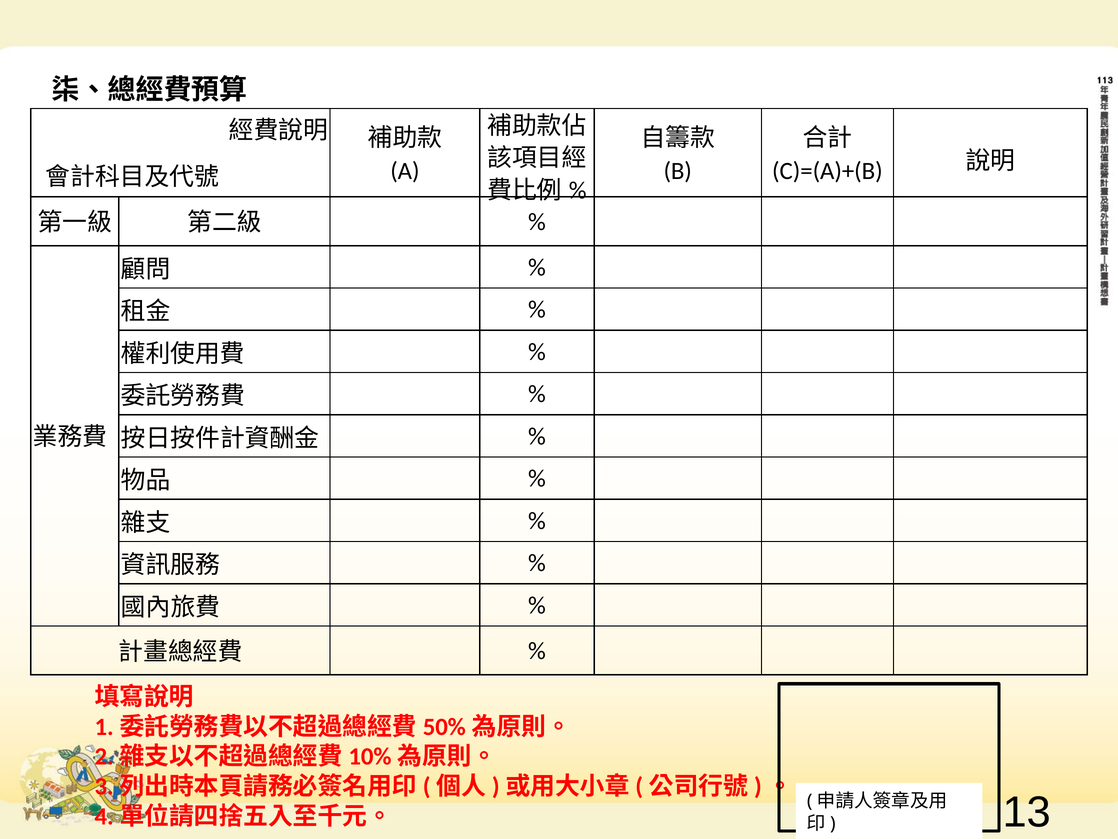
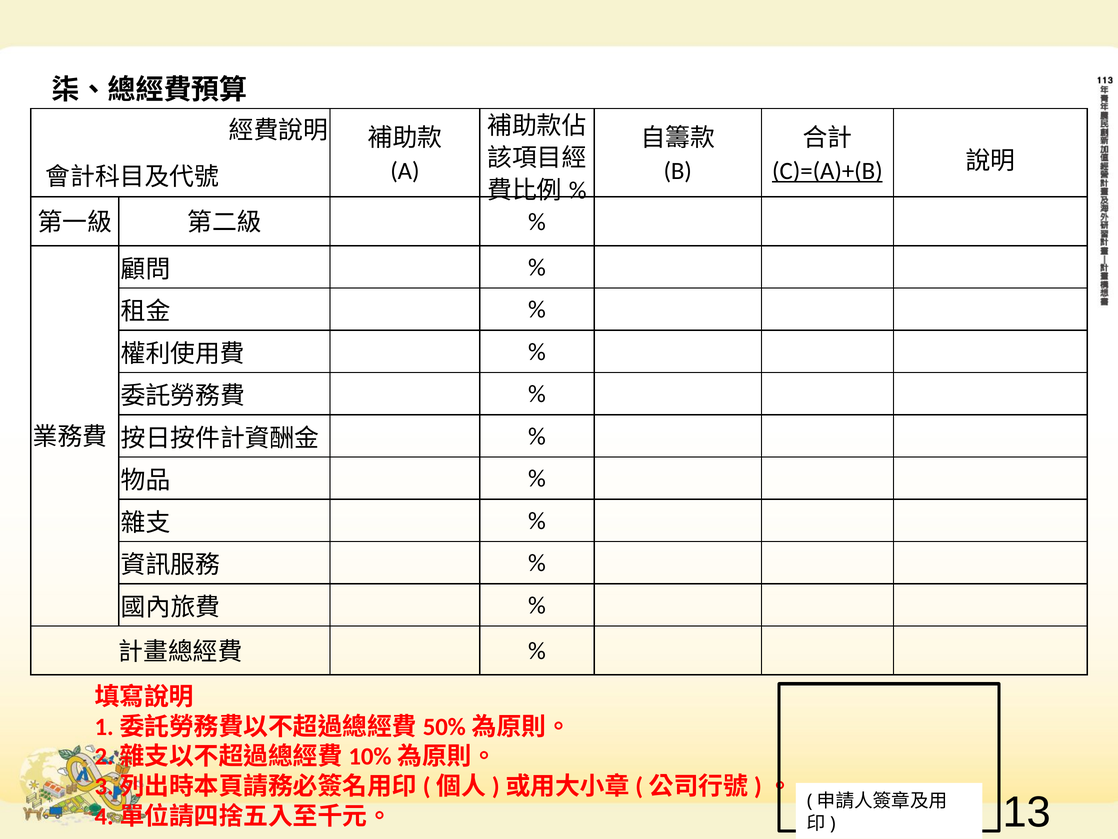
C)=(A)+(B underline: none -> present (827, 171)
